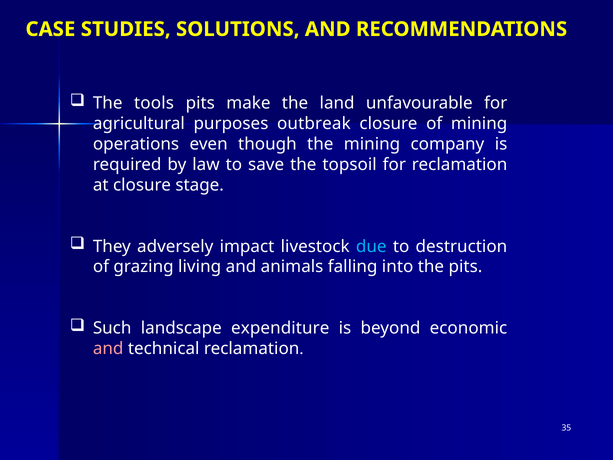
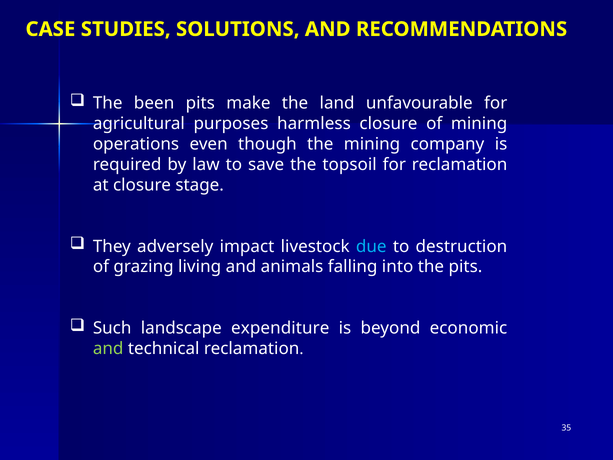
tools: tools -> been (154, 103)
outbreak: outbreak -> harmless (314, 124)
and colour: pink -> light green (108, 348)
